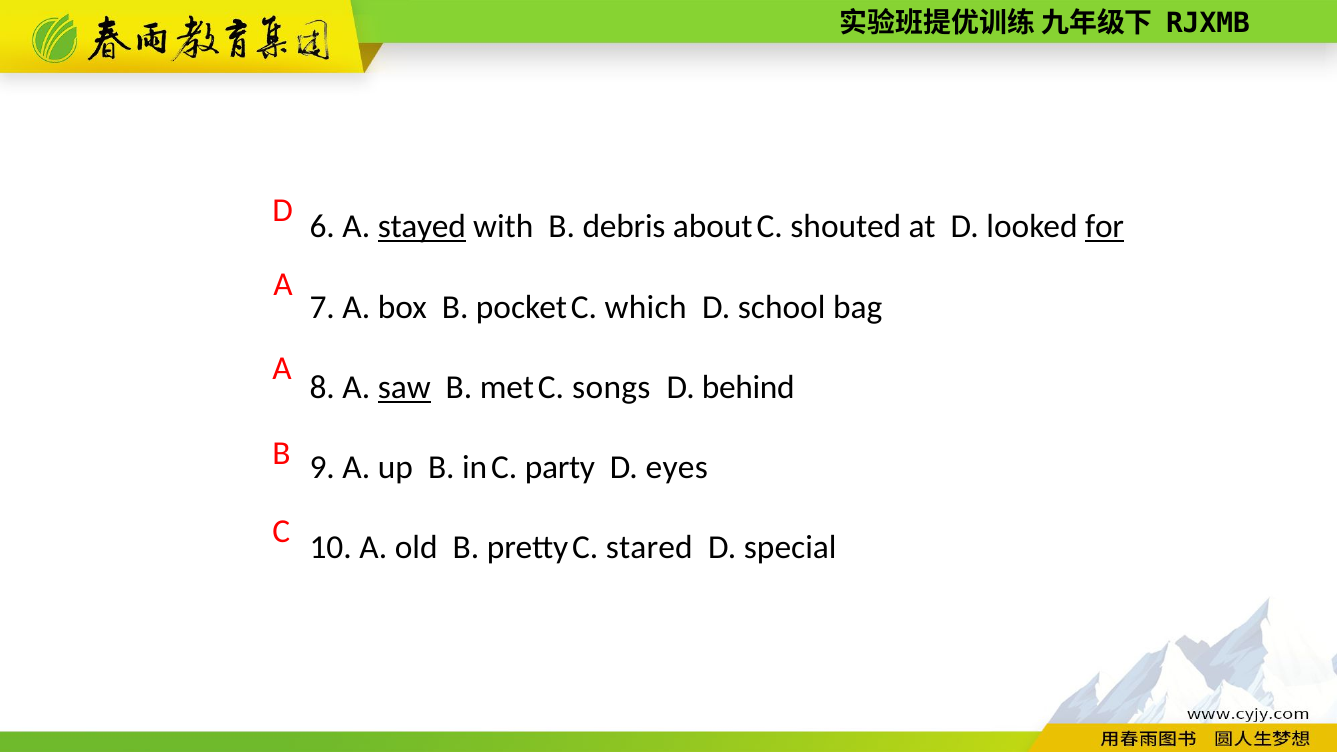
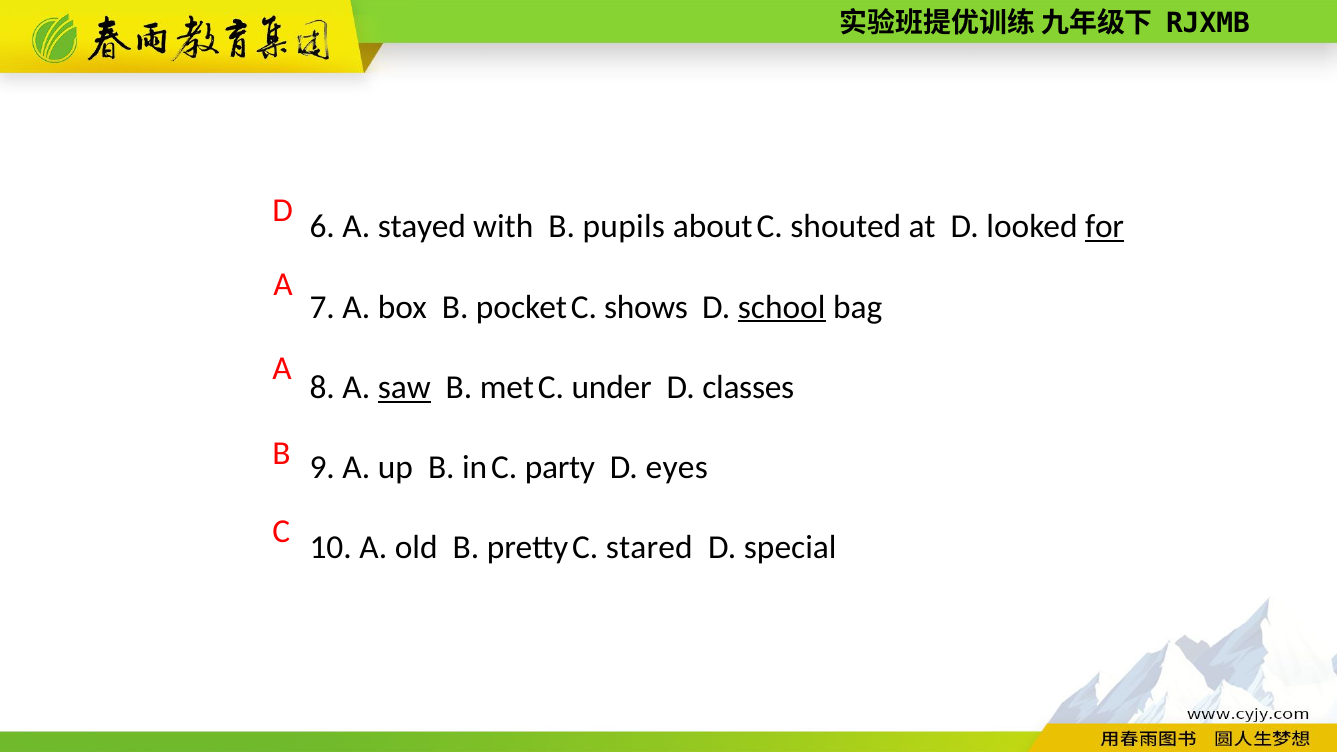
stayed underline: present -> none (422, 227)
debris: debris -> pupils (624, 227)
which: which -> shows (646, 307)
school underline: none -> present (782, 307)
songs: songs -> under (612, 387)
behind: behind -> classes (748, 387)
